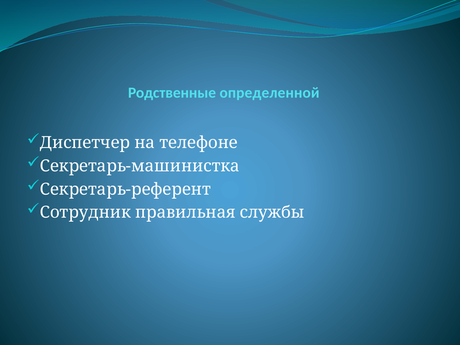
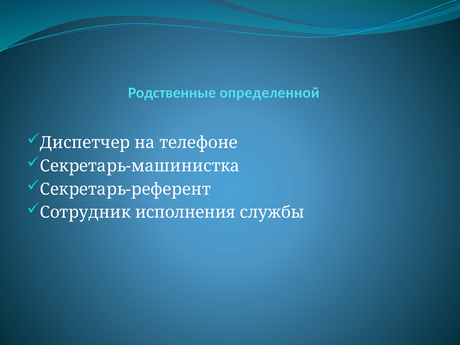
правильная: правильная -> исполнения (185, 212)
